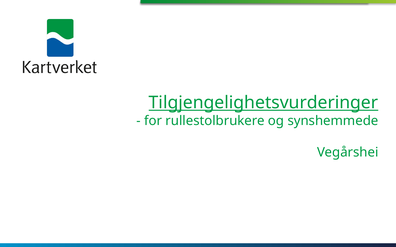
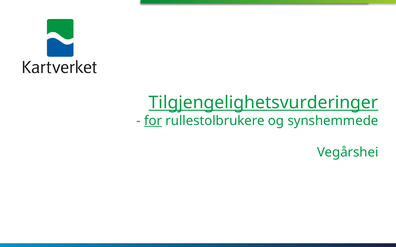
for underline: none -> present (153, 121)
